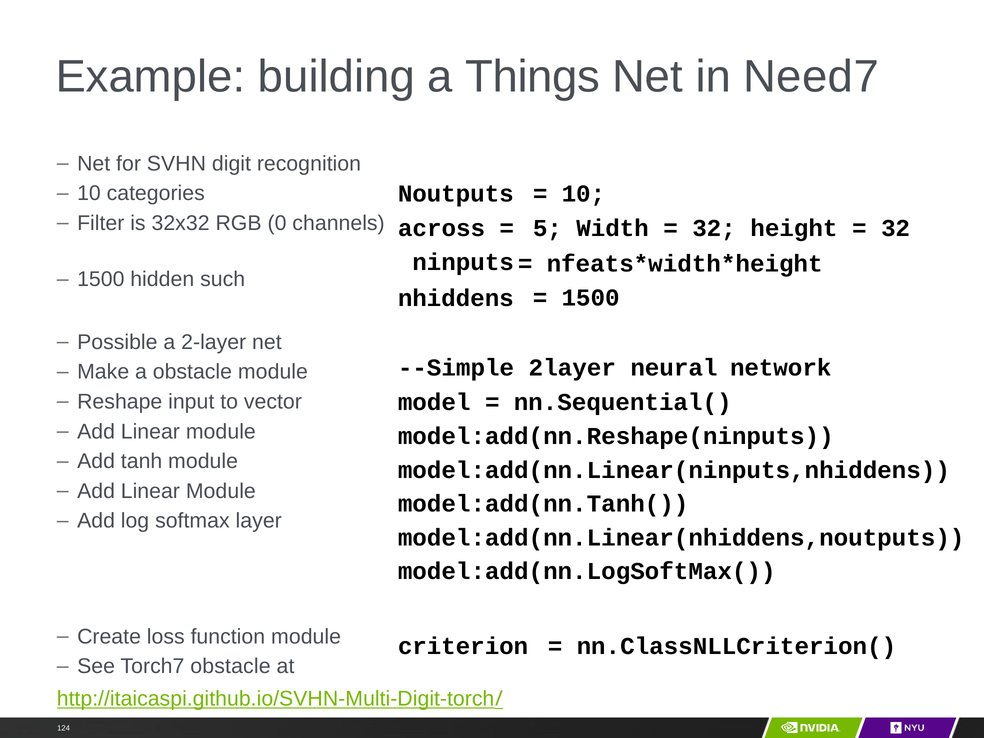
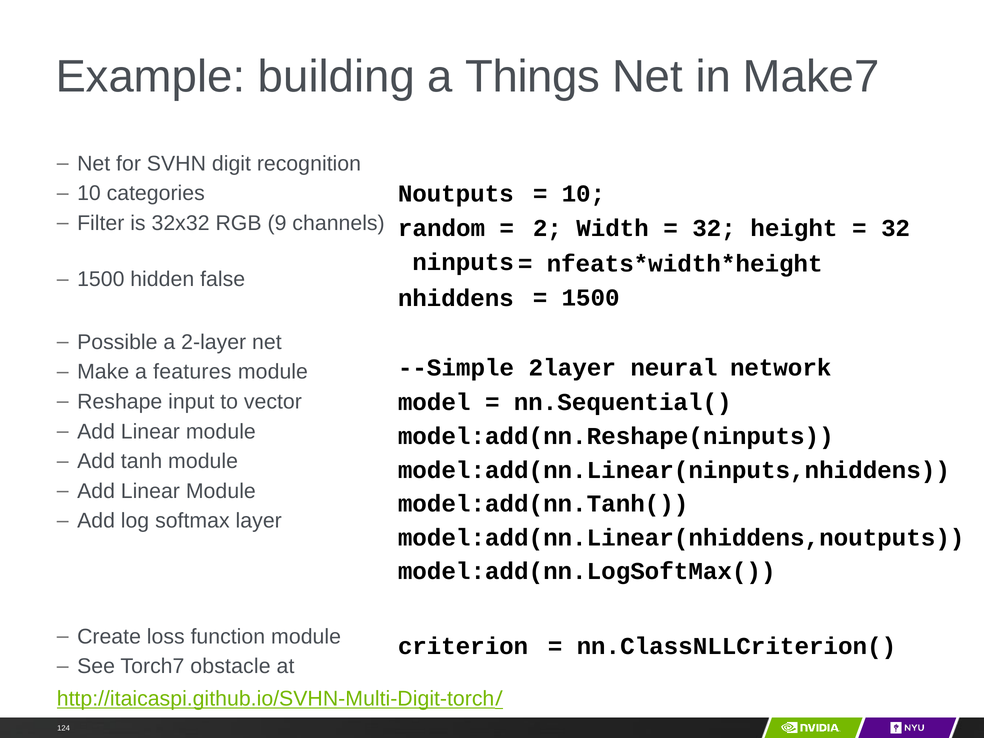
Need7: Need7 -> Make7 (811, 77)
0: 0 -> 9 (277, 223)
5: 5 -> 2 (547, 228)
across: across -> random (442, 228)
such: such -> false (223, 279)
a obstacle: obstacle -> features (192, 372)
